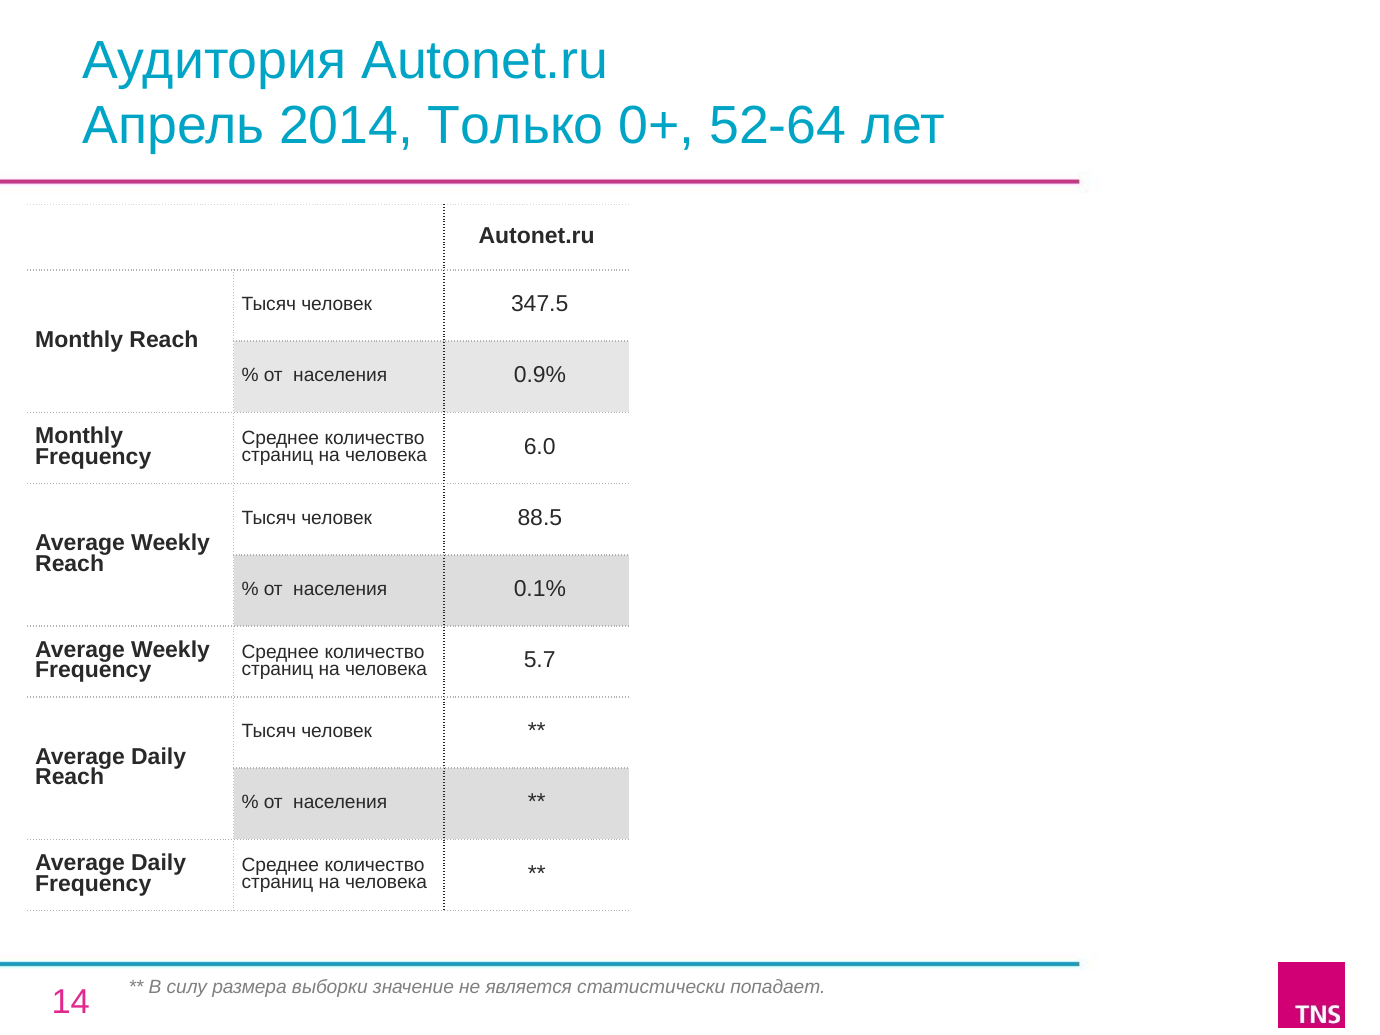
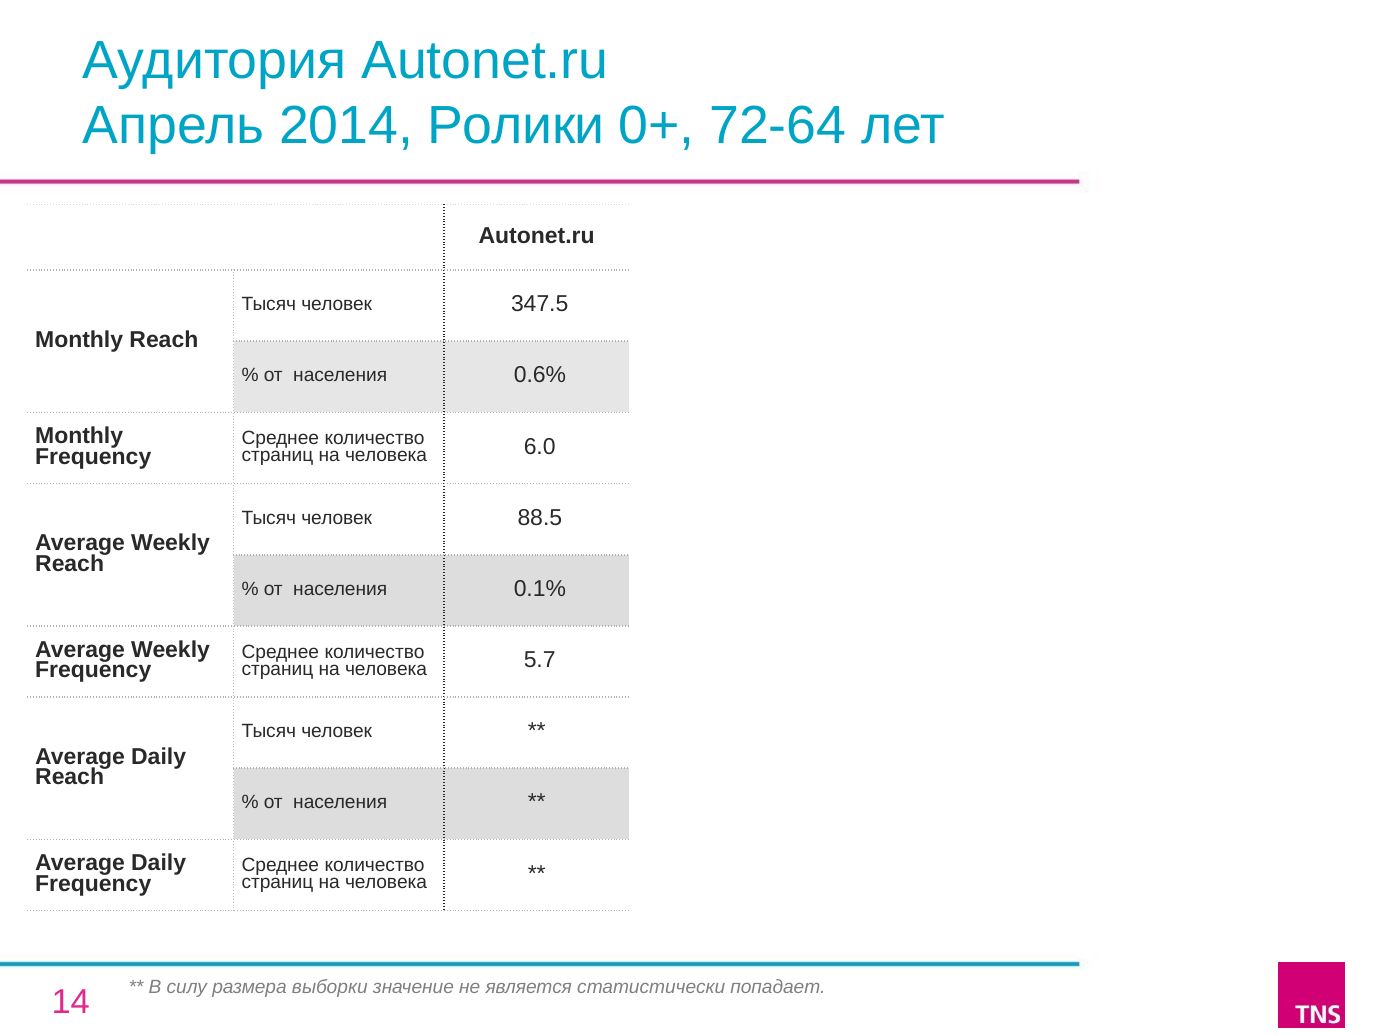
Только: Только -> Ролики (516, 126)
52-64: 52-64 -> 72-64 (778, 126)
0.9%: 0.9% -> 0.6% (540, 375)
